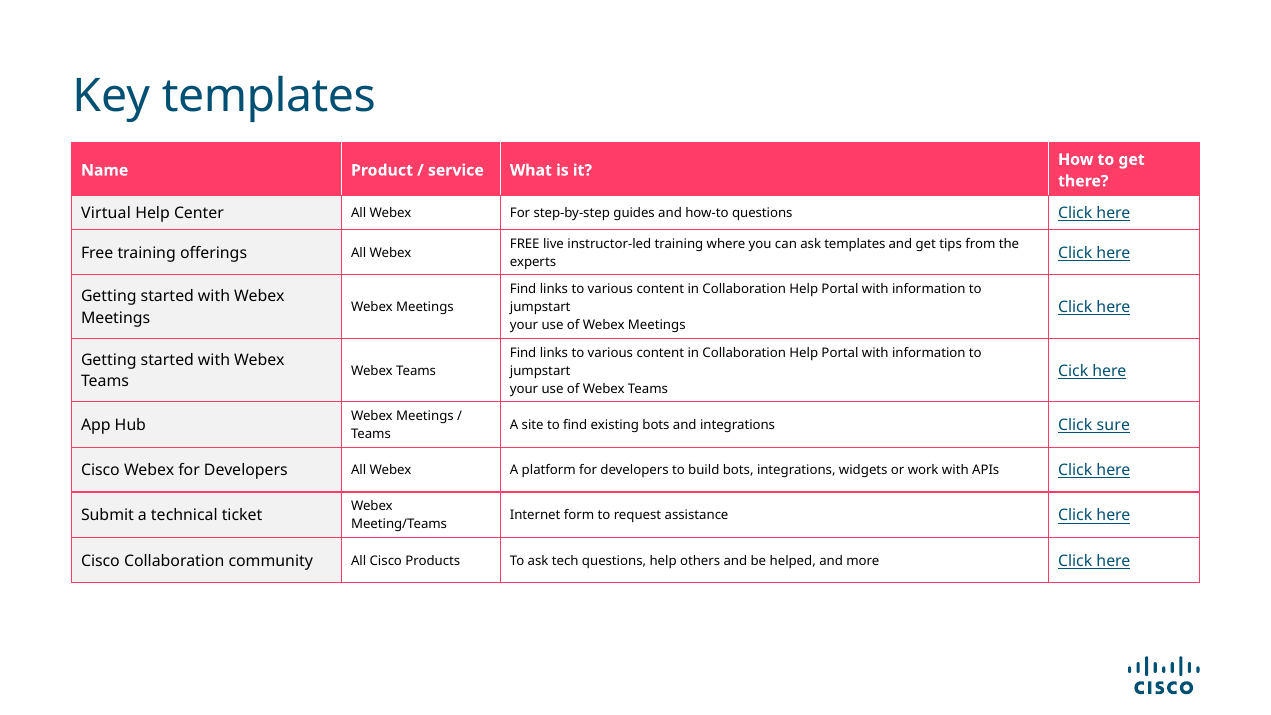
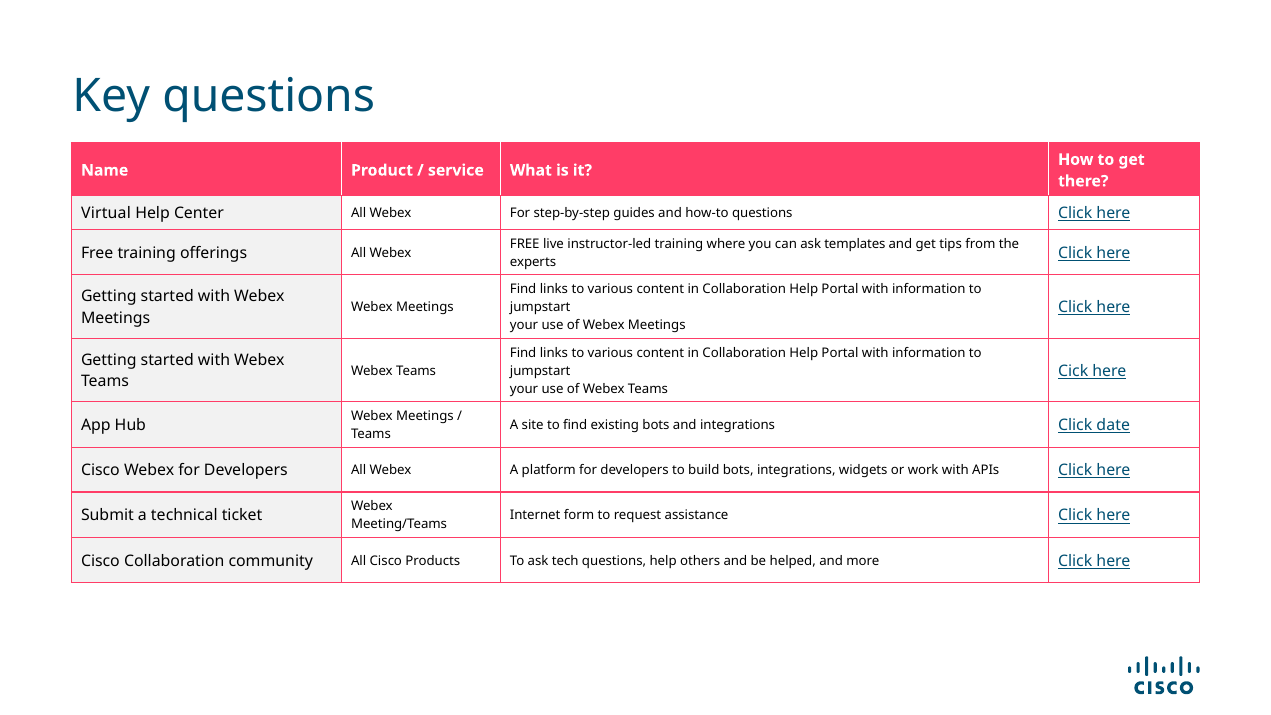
Key templates: templates -> questions (269, 96)
sure: sure -> date (1113, 425)
